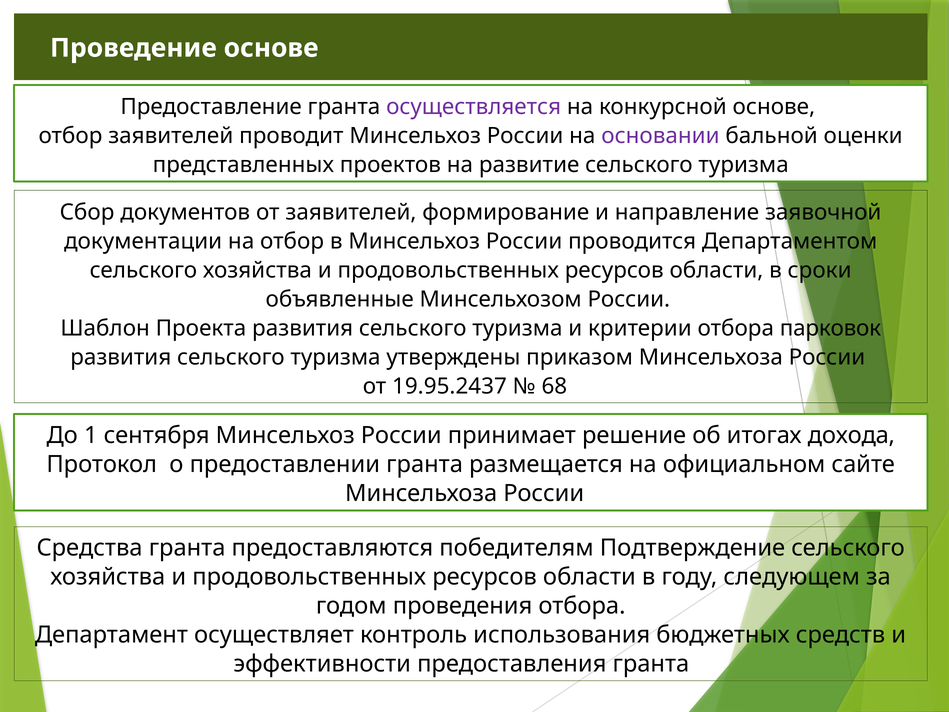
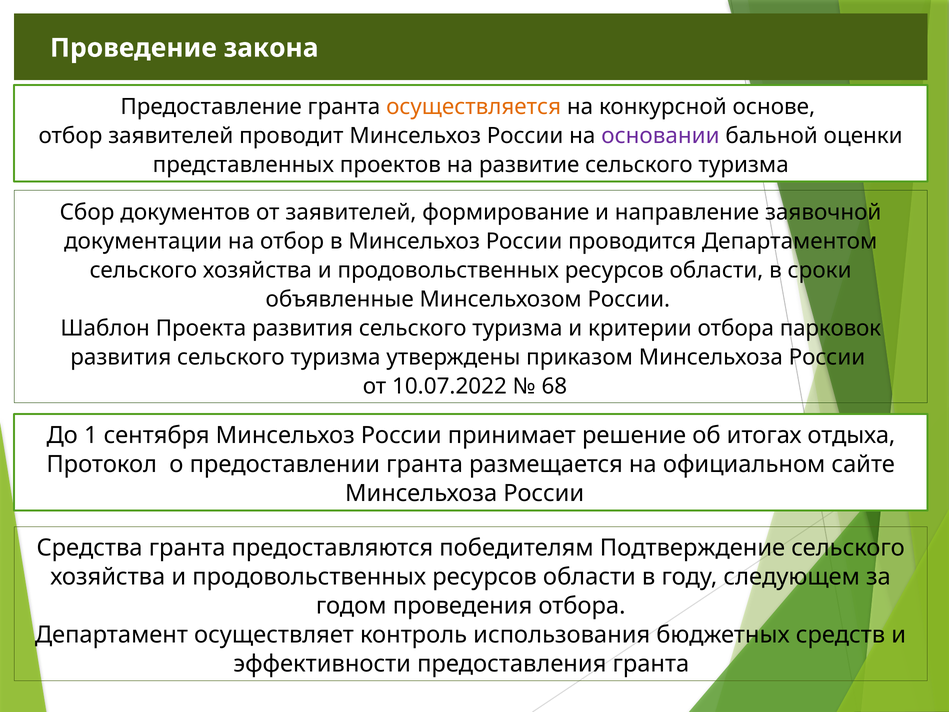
Проведение основе: основе -> закона (271, 48)
осуществляется colour: purple -> orange (474, 107)
19.95.2437: 19.95.2437 -> 10.07.2022 (449, 386)
дохода: дохода -> отдыха (851, 435)
